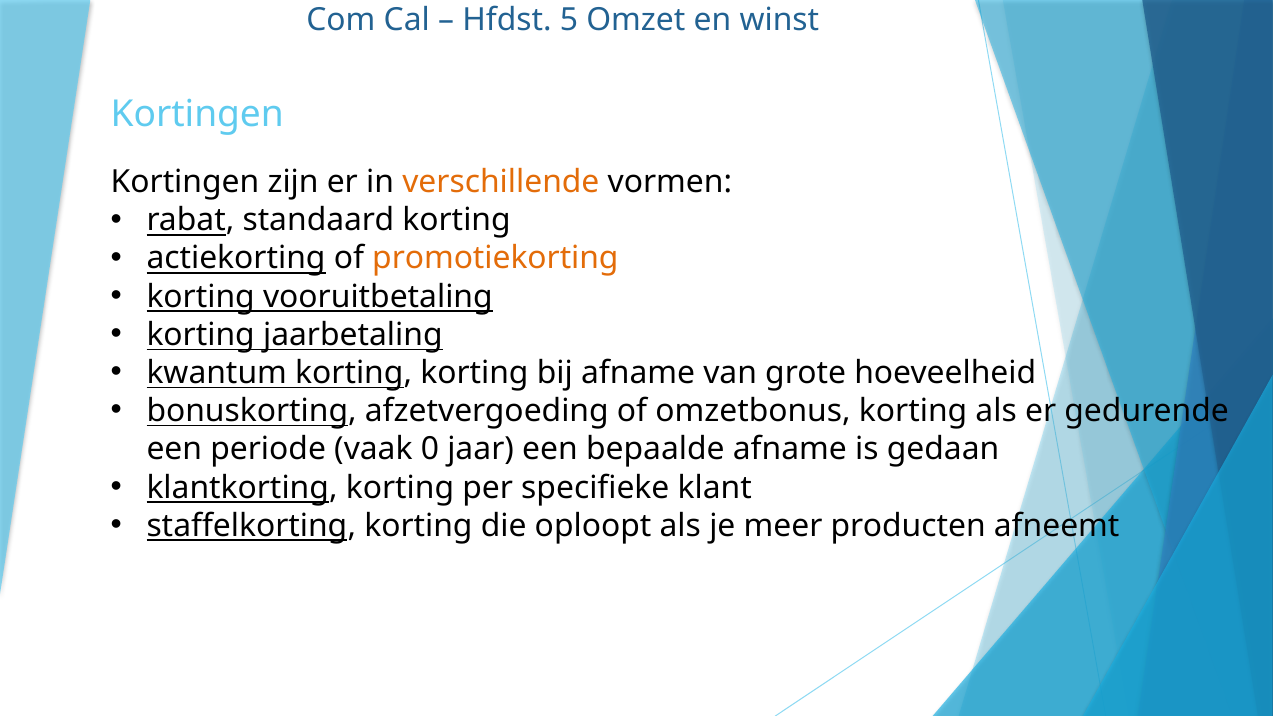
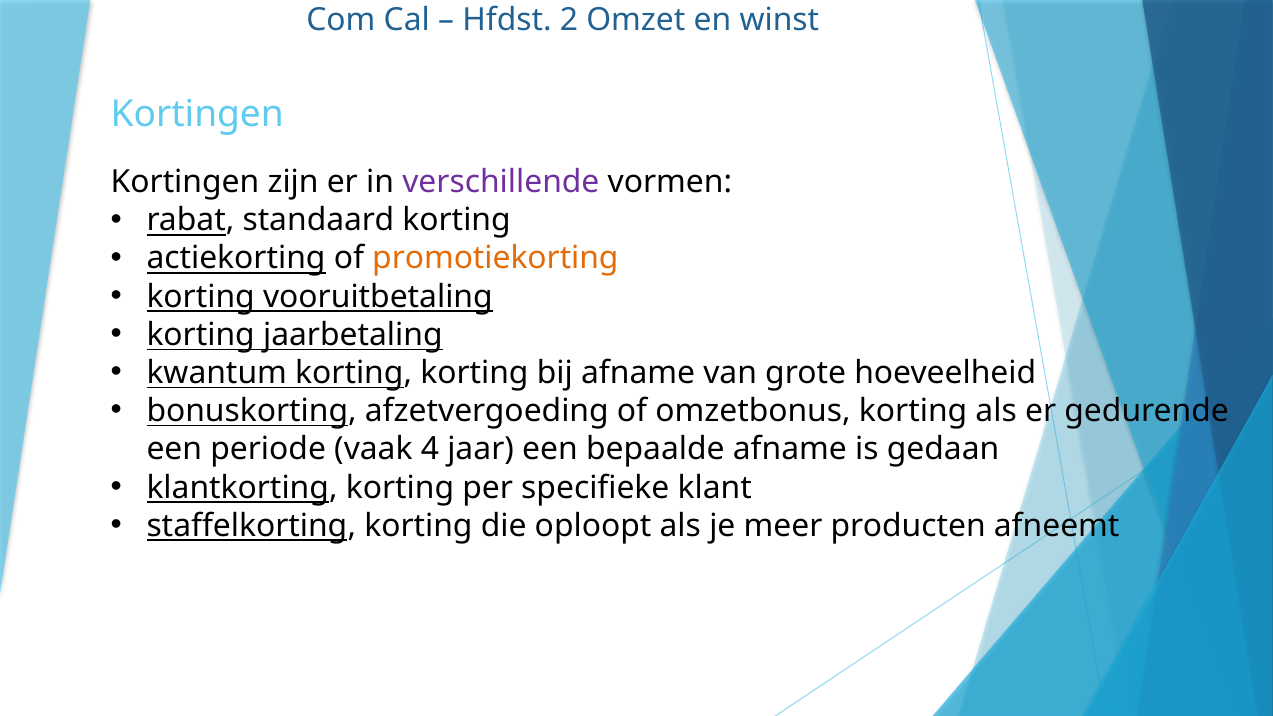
5: 5 -> 2 (569, 20)
verschillende colour: orange -> purple (501, 182)
0: 0 -> 4 (430, 449)
